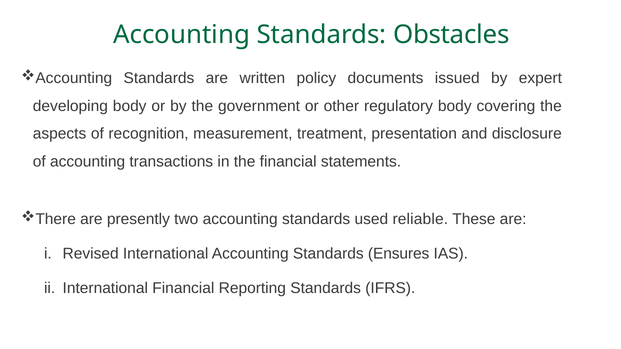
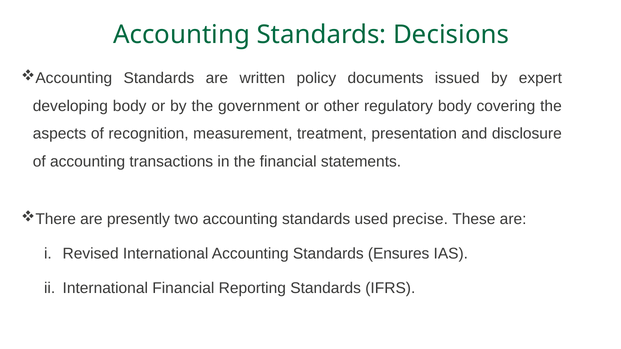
Obstacles: Obstacles -> Decisions (451, 35)
reliable: reliable -> precise (420, 220)
